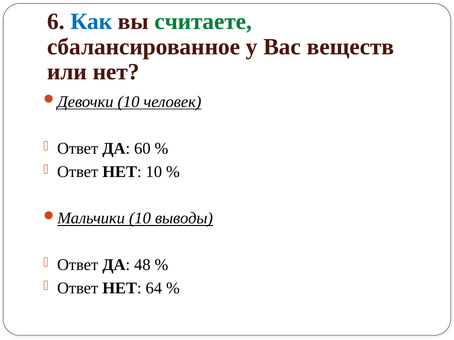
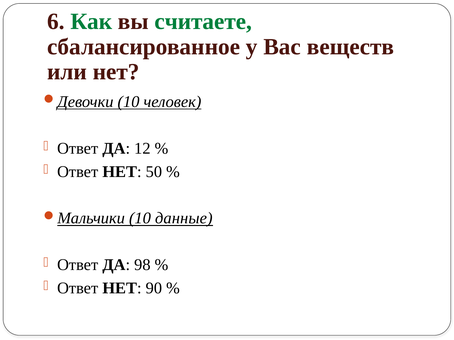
Как colour: blue -> green (91, 22)
60: 60 -> 12 (142, 149)
НЕТ 10: 10 -> 50 (154, 172)
выводы: выводы -> данные (184, 219)
48: 48 -> 98 (142, 265)
64: 64 -> 90 (154, 288)
